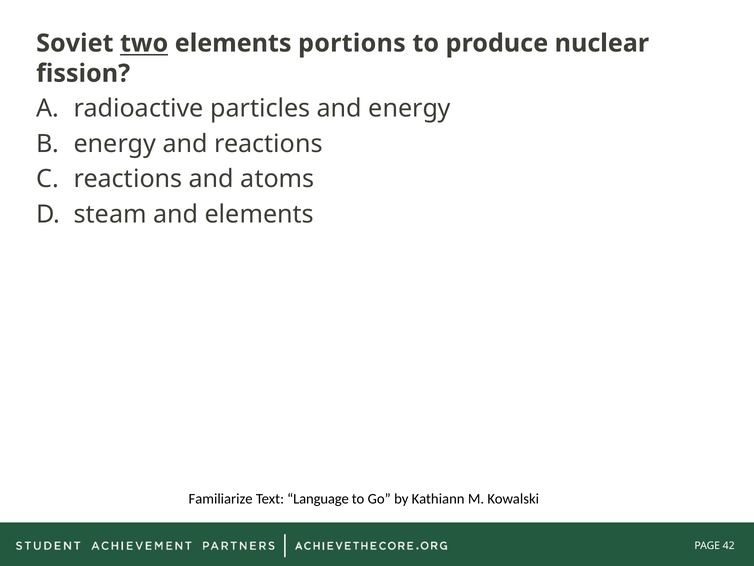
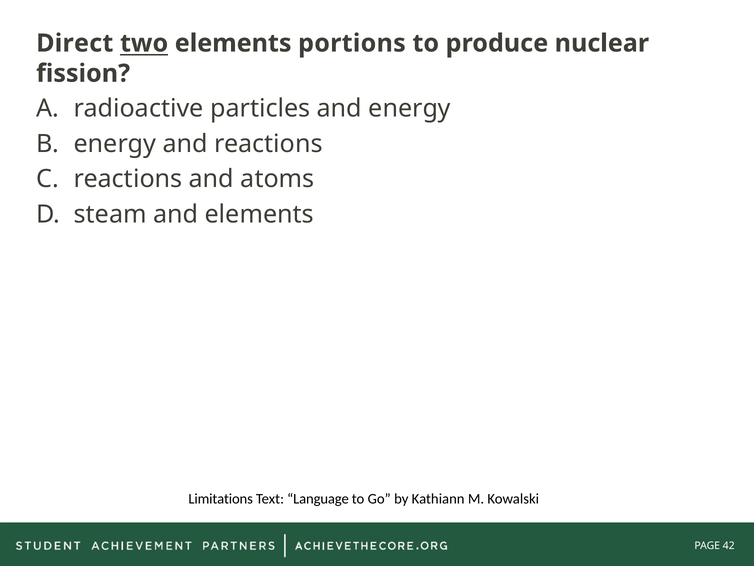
Soviet: Soviet -> Direct (75, 43)
Familiarize: Familiarize -> Limitations (221, 498)
